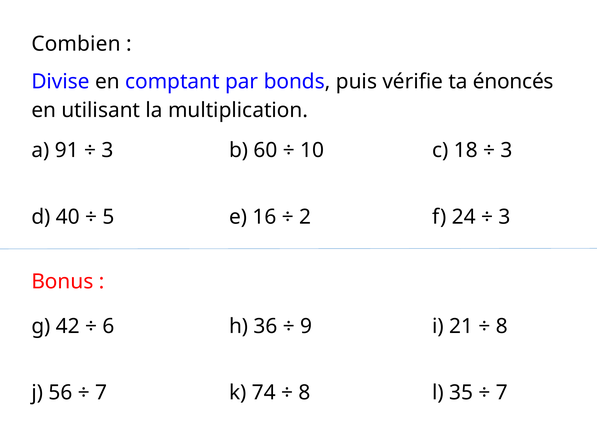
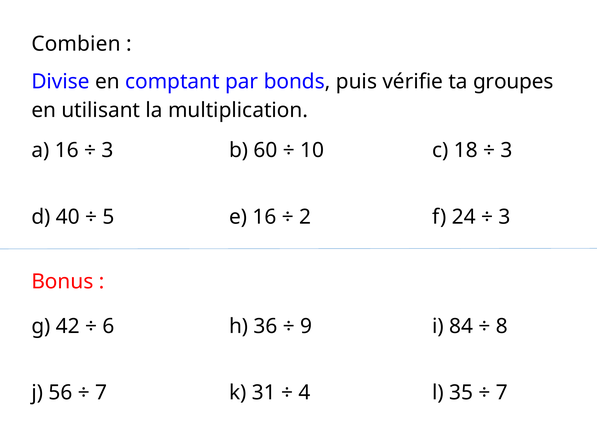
énoncés: énoncés -> groupes (513, 82)
a 91: 91 -> 16 (67, 150)
21: 21 -> 84 (461, 326)
74: 74 -> 31 (264, 393)
8: 8 -> 4 (304, 393)
